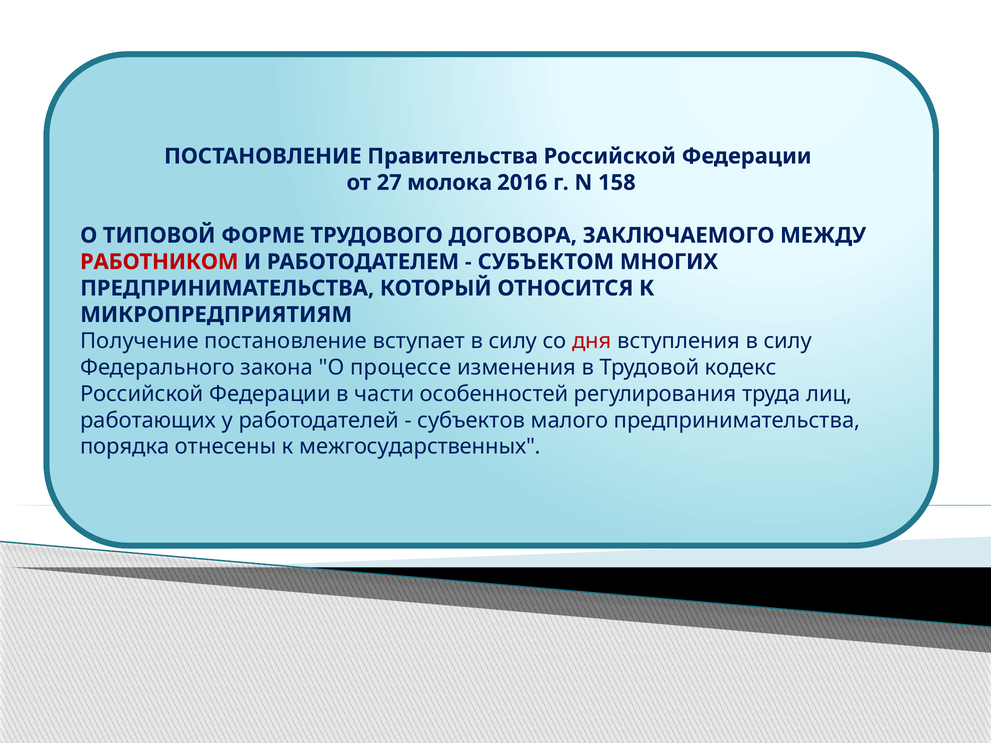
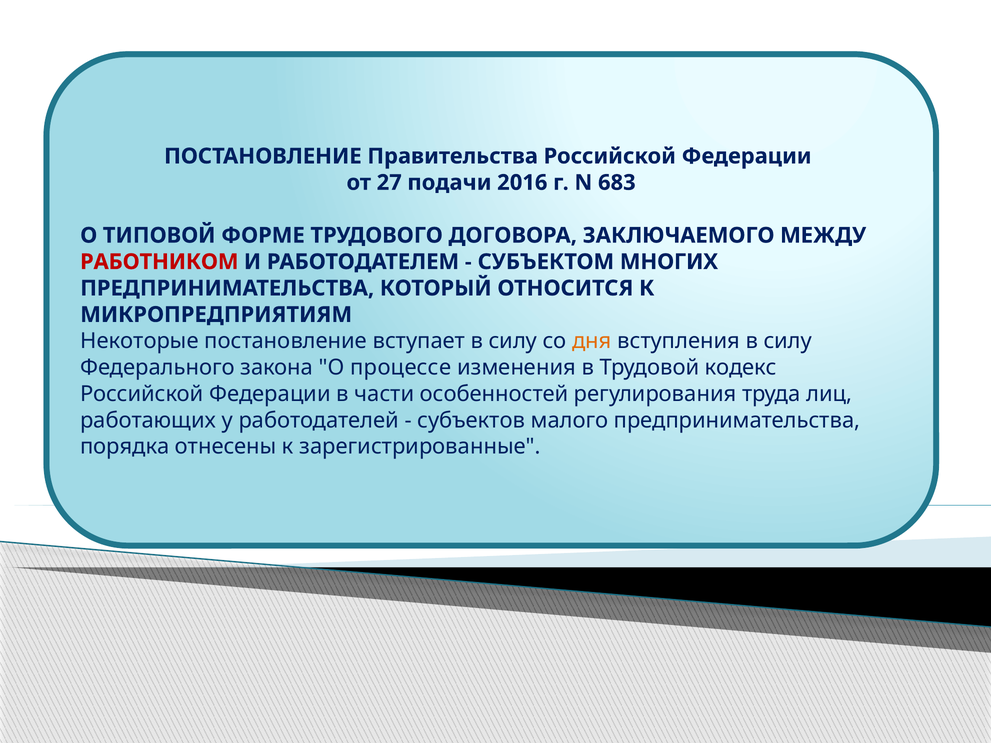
молока: молока -> подачи (449, 183)
158: 158 -> 683 (617, 183)
Получение: Получение -> Некоторые (139, 341)
дня colour: red -> orange (592, 341)
межгосударственных: межгосударственных -> зарегистрированные (420, 447)
